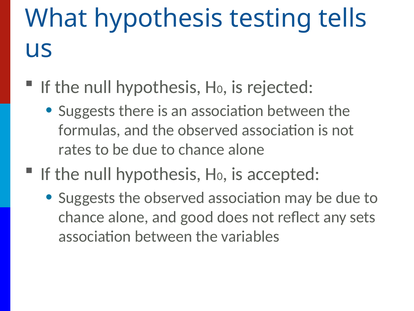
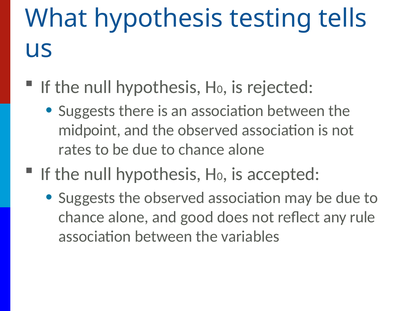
formulas: formulas -> midpoint (90, 130)
sets: sets -> rule (363, 217)
